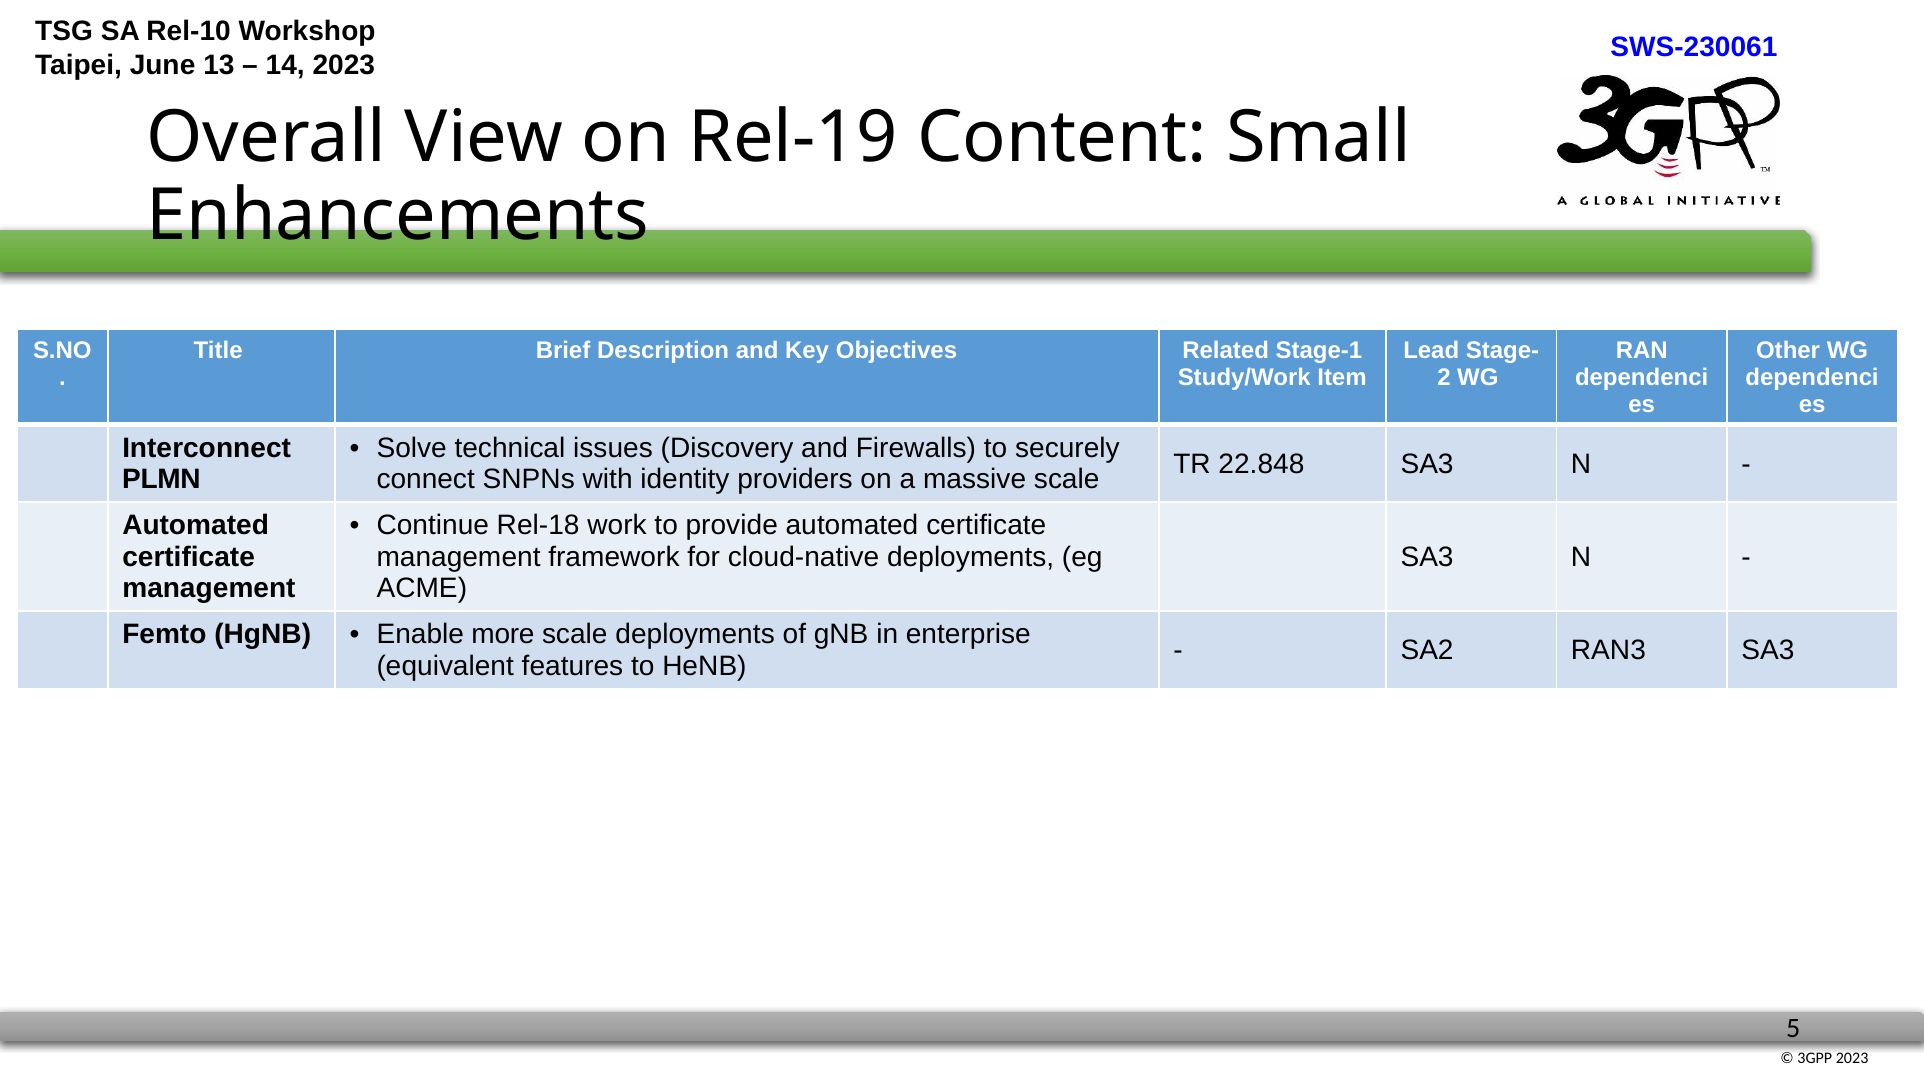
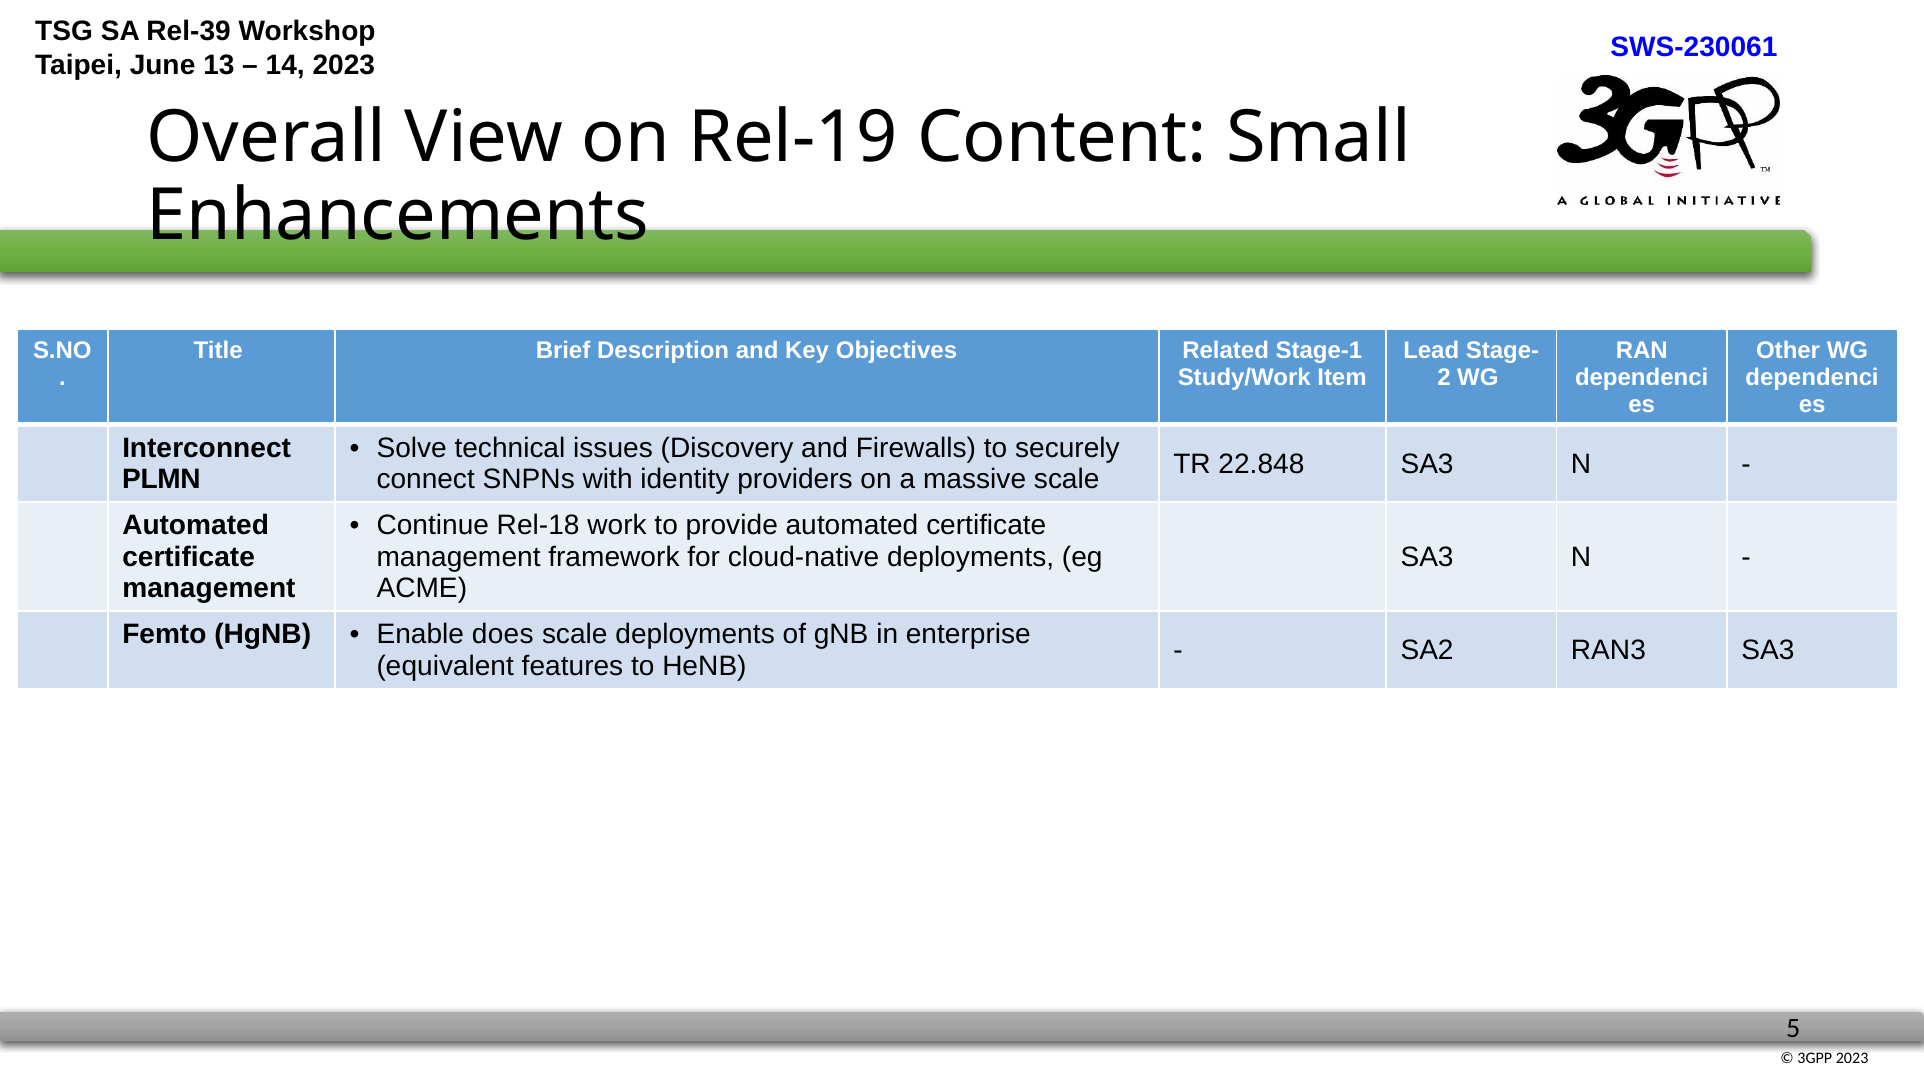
Rel-10: Rel-10 -> Rel-39 (189, 32)
more: more -> does (503, 635)
